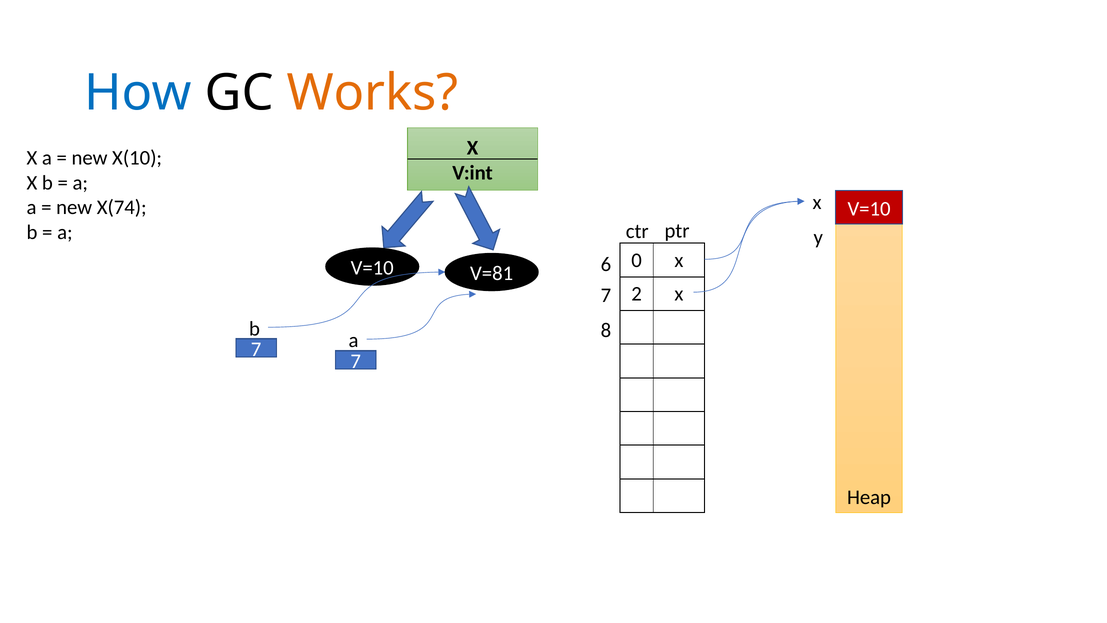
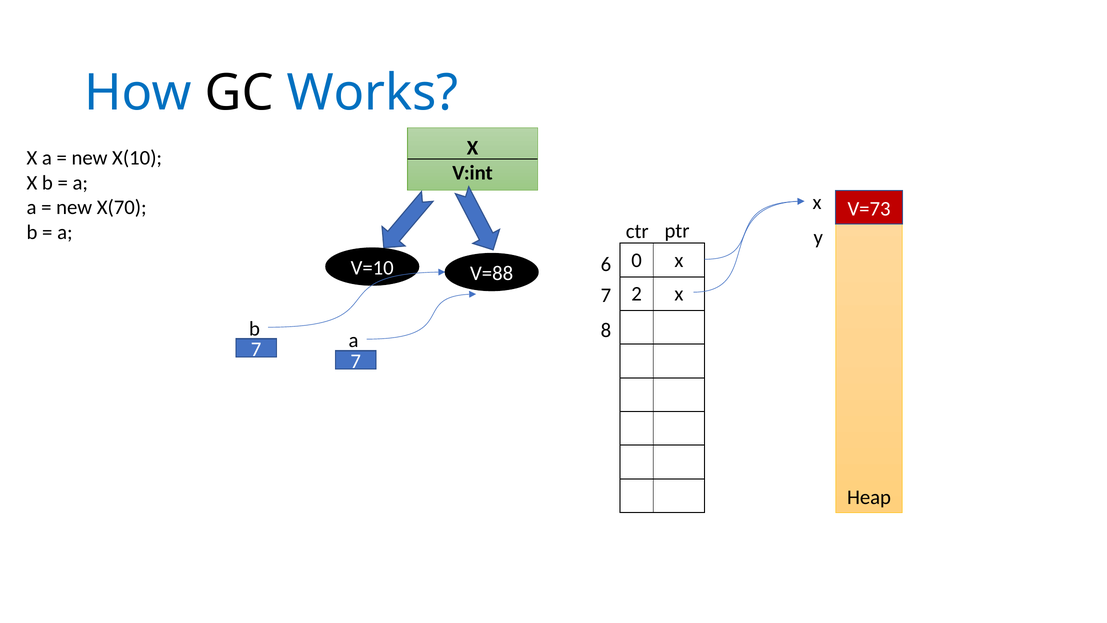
Works colour: orange -> blue (373, 93)
X(74: X(74 -> X(70 (122, 207)
V=10: V=10 -> V=73 (869, 209)
V=81: V=81 -> V=88 (492, 273)
